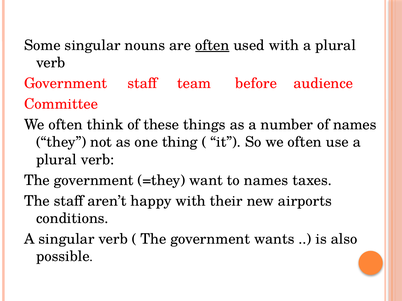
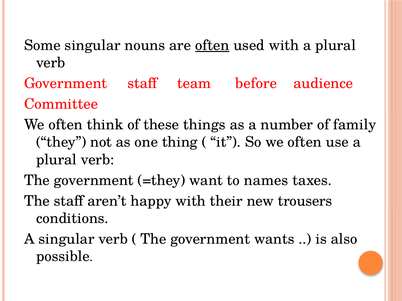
of names: names -> family (355, 125)
airports: airports -> trousers (305, 201)
